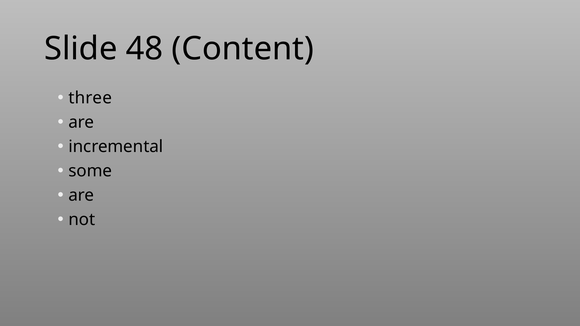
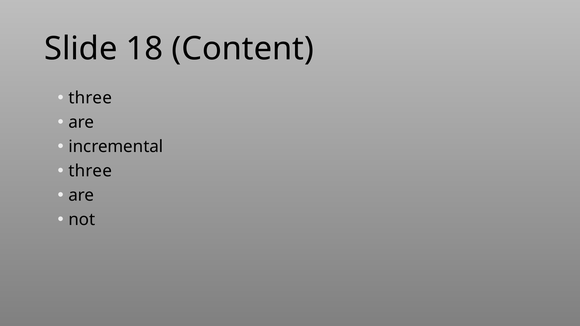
48: 48 -> 18 (145, 49)
some: some -> three (90, 171)
